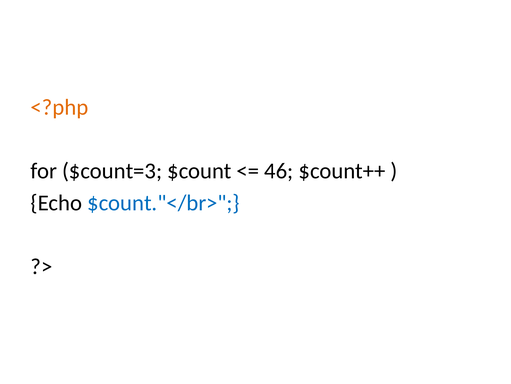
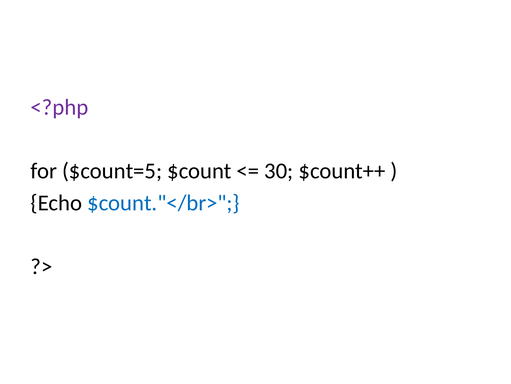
<?php colour: orange -> purple (59, 107)
$count=3: $count=3 -> $count=5 (112, 171)
46: 46 -> 30 (279, 171)
